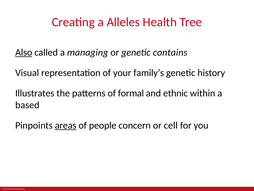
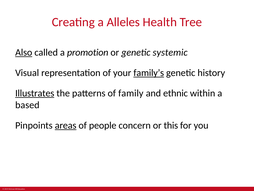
managing: managing -> promotion (88, 52)
contains: contains -> systemic (170, 52)
family’s underline: none -> present (149, 73)
Illustrates underline: none -> present (35, 93)
formal: formal -> family (131, 93)
cell: cell -> this (171, 125)
